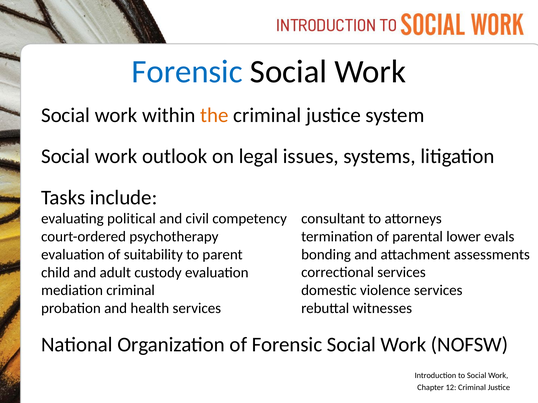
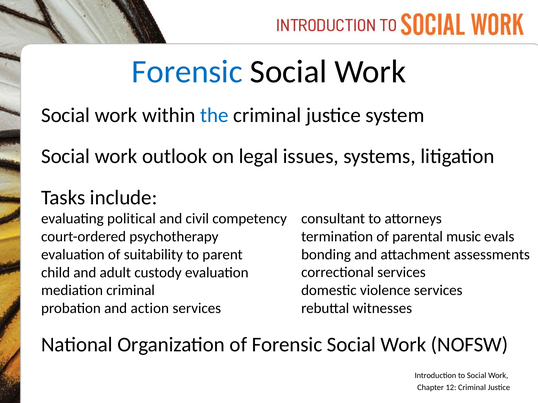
the colour: orange -> blue (214, 115)
lower: lower -> music (464, 237)
health: health -> action (150, 309)
